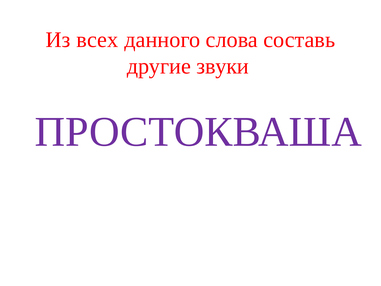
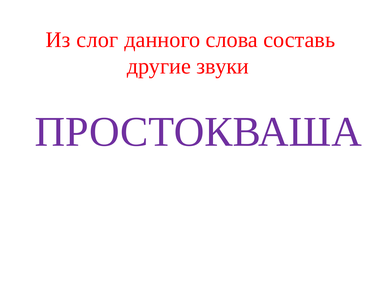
всех: всех -> слог (97, 40)
